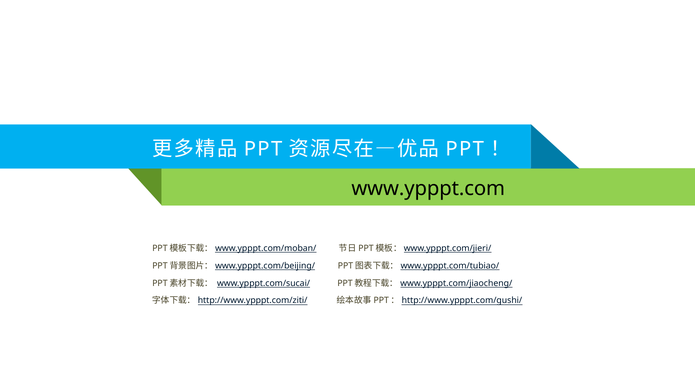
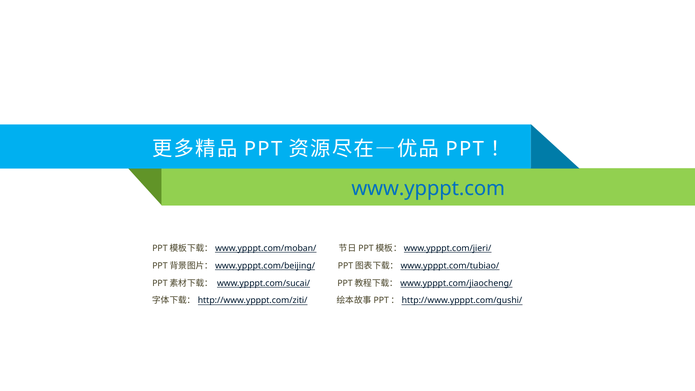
www.ypppt.com colour: black -> blue (428, 188)
